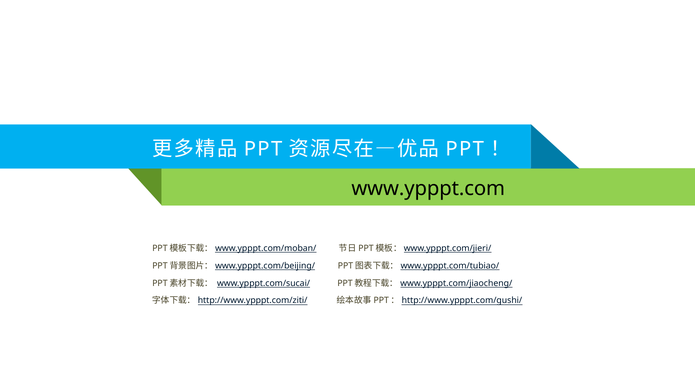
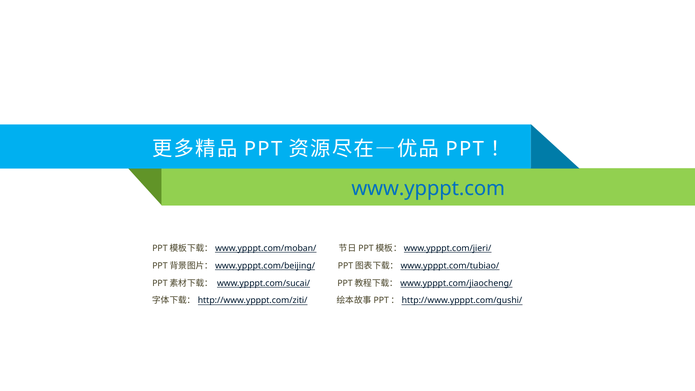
www.ypppt.com colour: black -> blue (428, 188)
